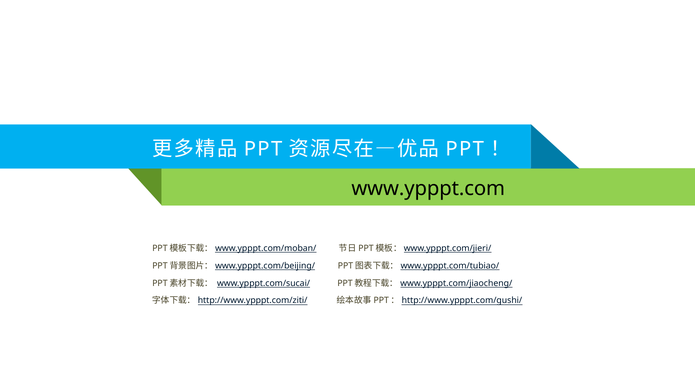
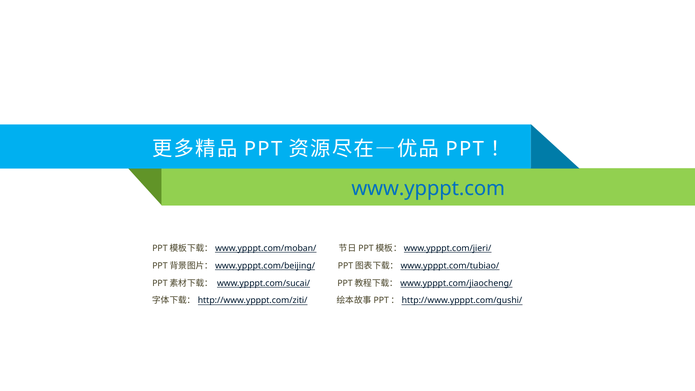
www.ypppt.com colour: black -> blue (428, 188)
